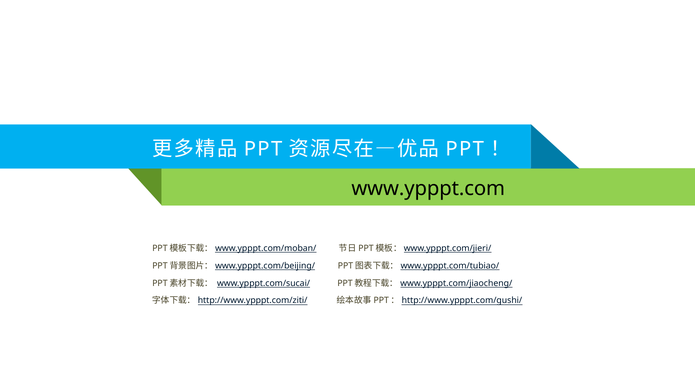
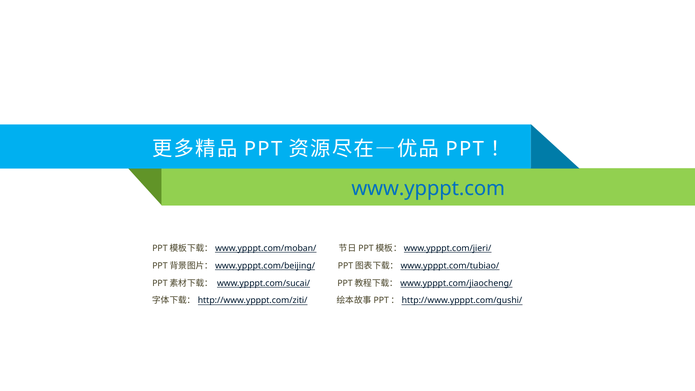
www.ypppt.com colour: black -> blue (428, 188)
